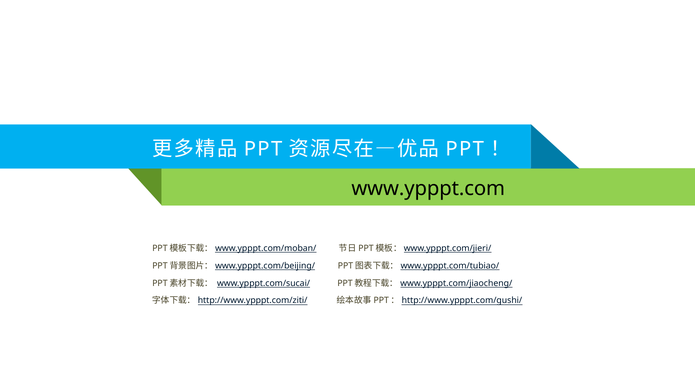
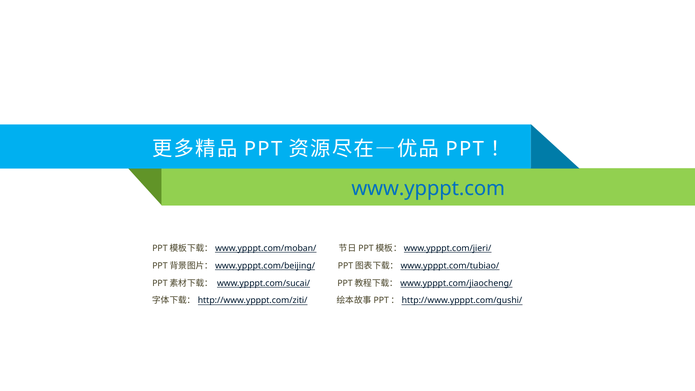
www.ypppt.com colour: black -> blue (428, 188)
